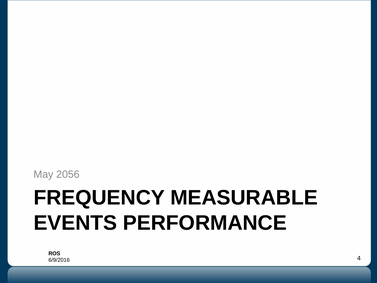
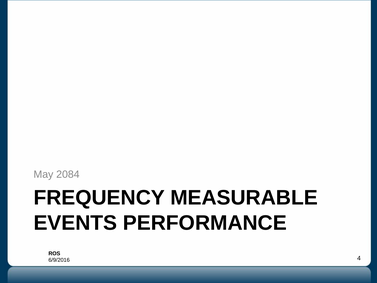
2056: 2056 -> 2084 (68, 174)
